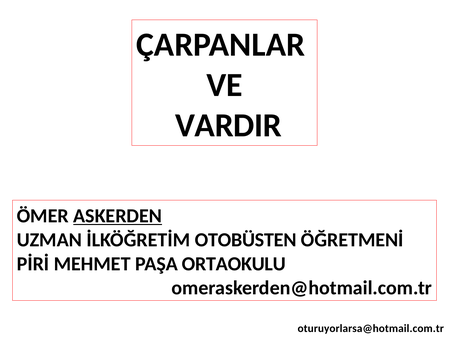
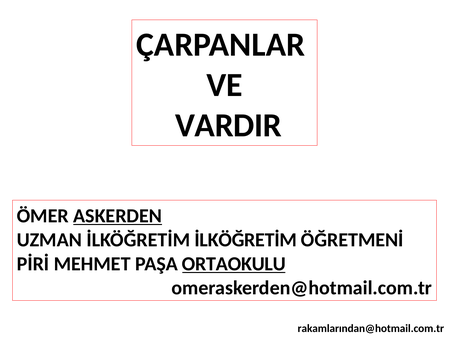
İLKÖĞRETİM OTOBÜSTEN: OTOBÜSTEN -> İLKÖĞRETİM (246, 240)
ORTAOKULU underline: none -> present (234, 264)
oturuyorlarsa@hotmail.com.tr: oturuyorlarsa@hotmail.com.tr -> rakamlarından@hotmail.com.tr (371, 328)
